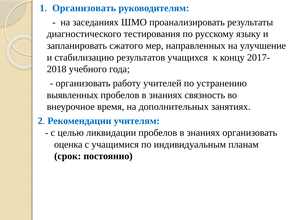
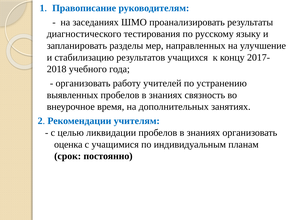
Организовать: Организовать -> Правописание (84, 8)
сжатого: сжатого -> разделы (126, 46)
